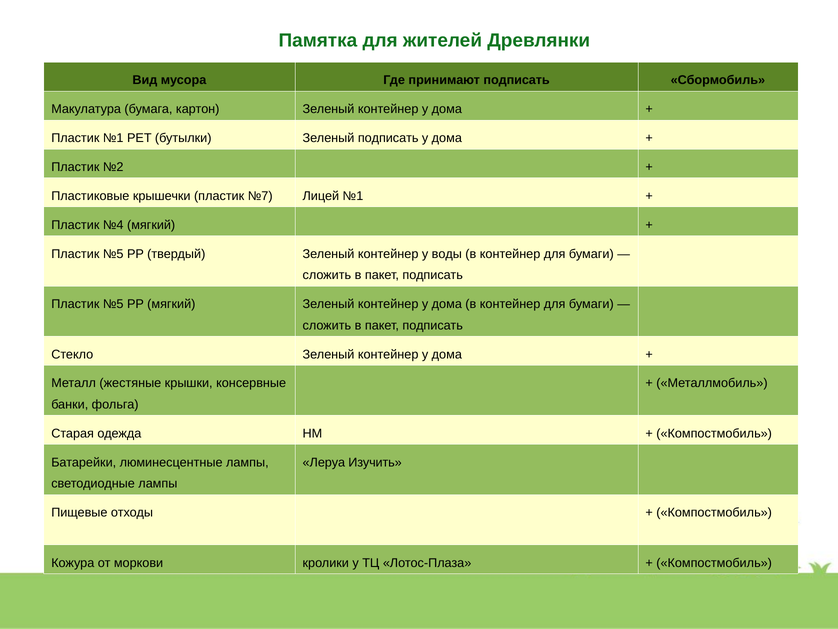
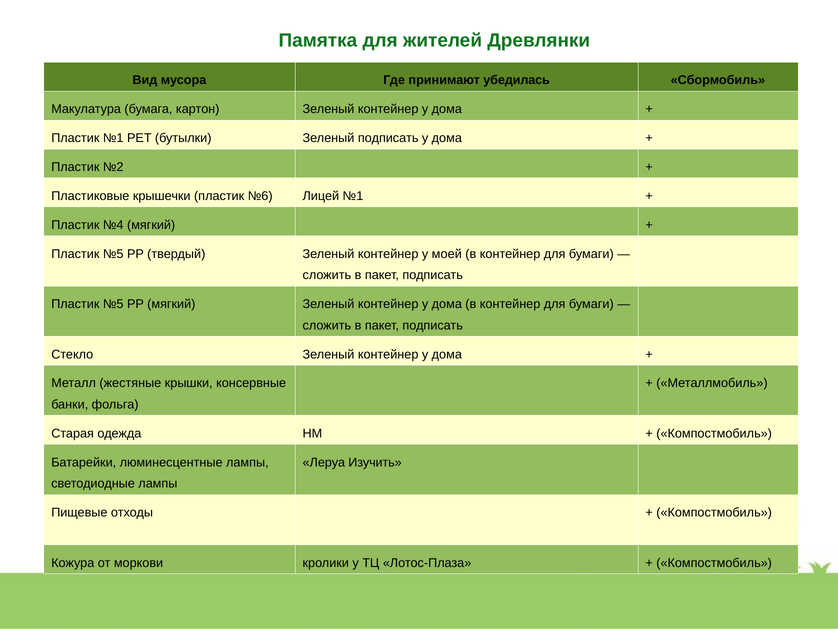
принимают подписать: подписать -> убедилась (517, 80)
№7: №7 -> №6 (260, 196)
воды: воды -> моей (447, 254)
